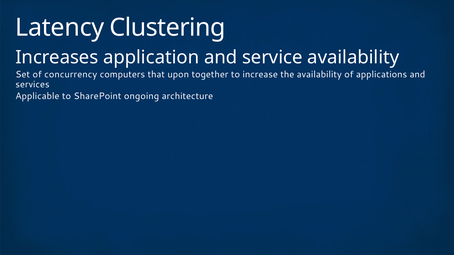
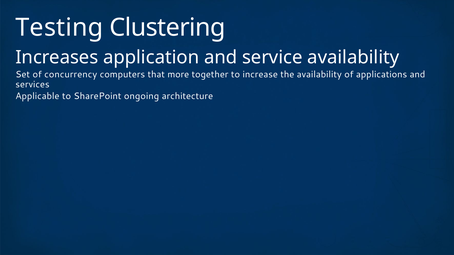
Latency: Latency -> Testing (59, 27)
upon: upon -> more (178, 74)
